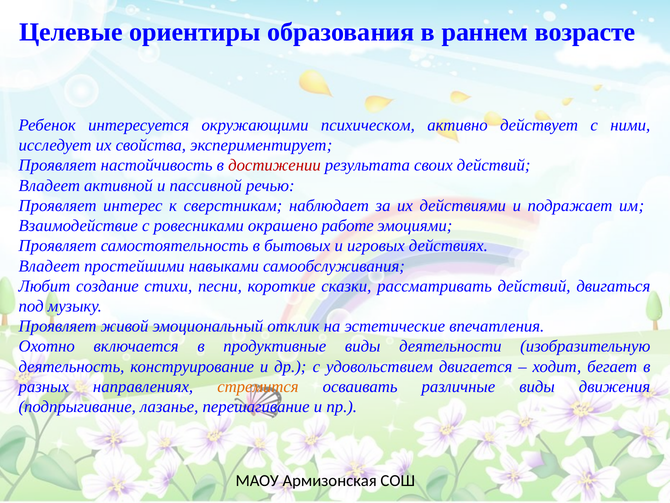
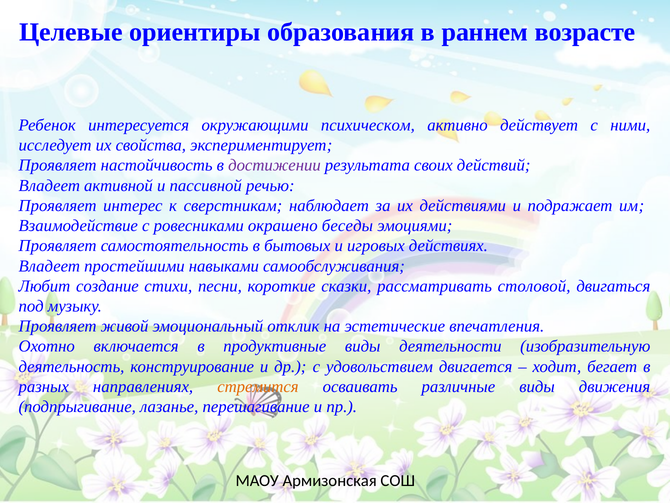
достижении colour: red -> purple (274, 165)
работе: работе -> беседы (347, 226)
рассматривать действий: действий -> столовой (534, 286)
